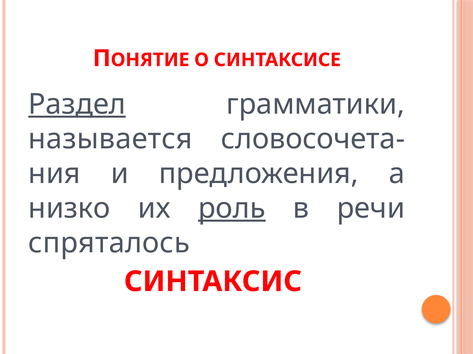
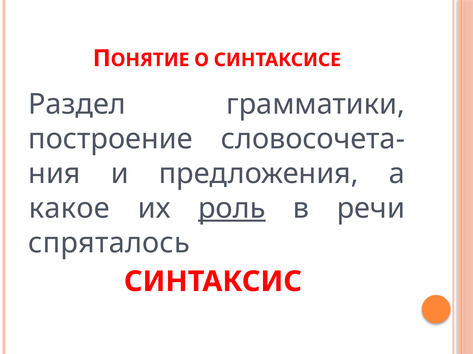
Раздел underline: present -> none (77, 105)
называется: называется -> построение (111, 139)
низко: низко -> какое (69, 209)
